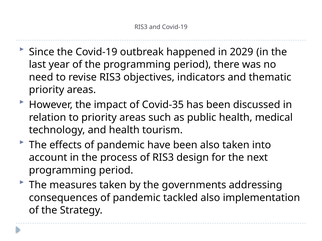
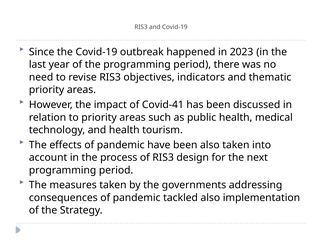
2029: 2029 -> 2023 (242, 52)
Covid-35: Covid-35 -> Covid-41 (163, 105)
